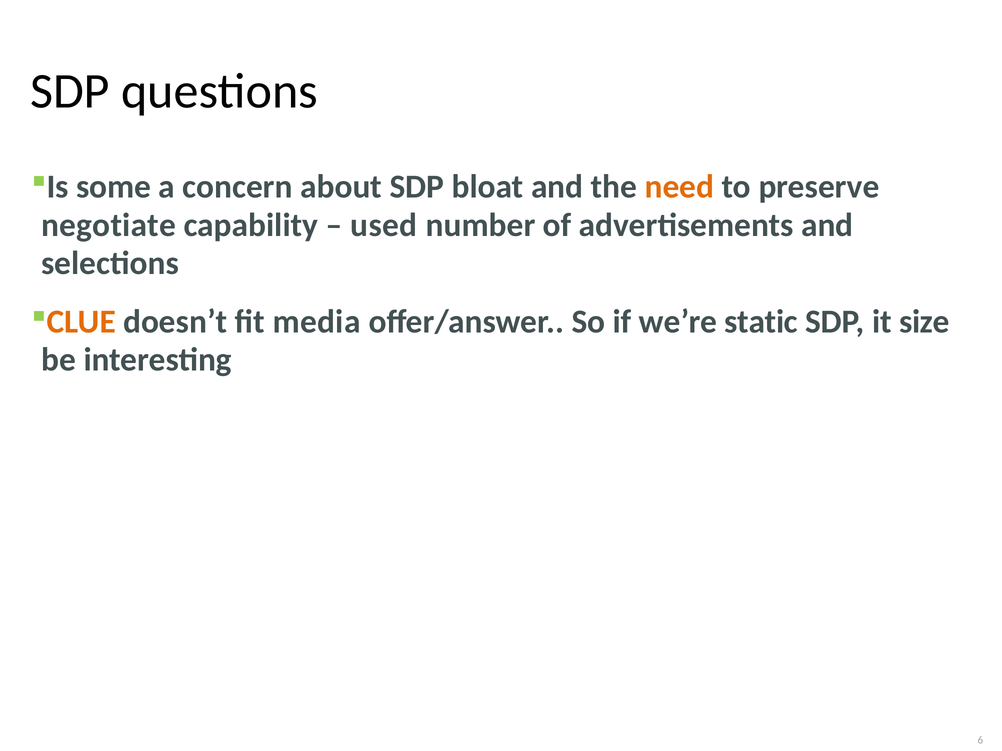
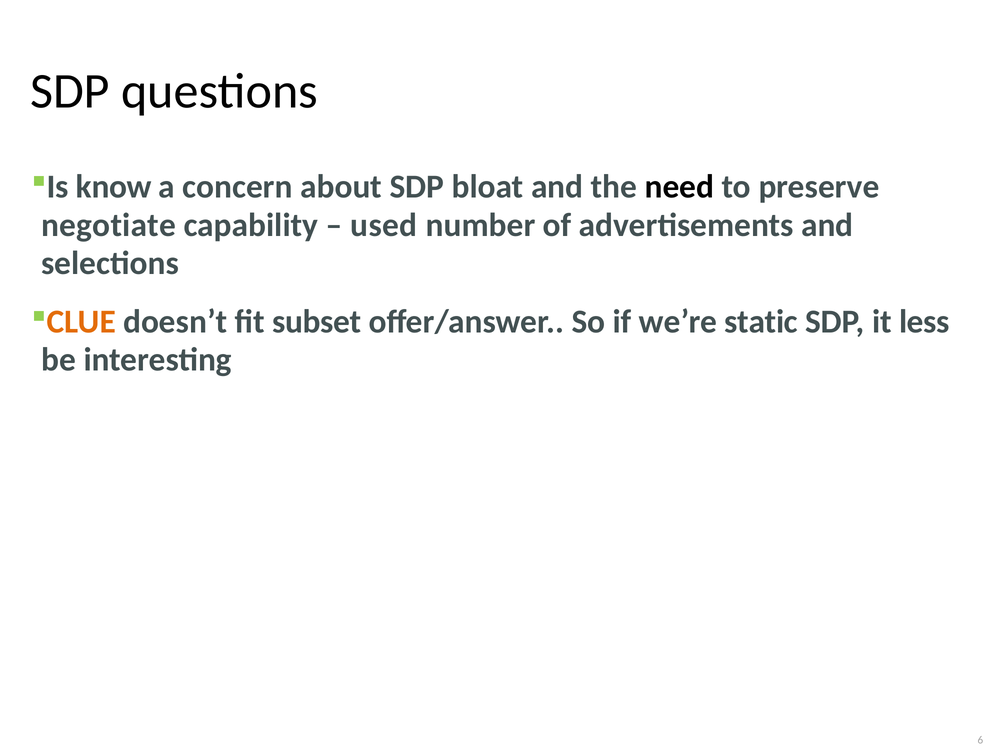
some: some -> know (114, 187)
need colour: orange -> black (679, 187)
media: media -> subset (317, 322)
size: size -> less (924, 322)
